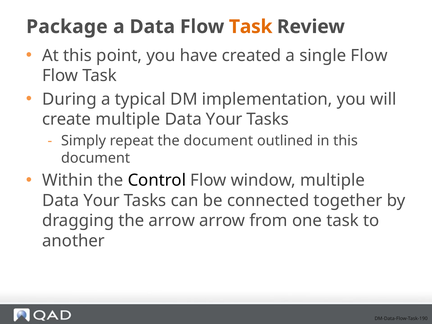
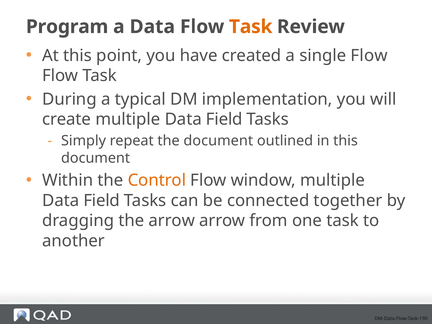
Package: Package -> Program (67, 27)
create multiple Data Your: Your -> Field (224, 119)
Control colour: black -> orange (157, 180)
Your: Your -> Field (102, 201)
